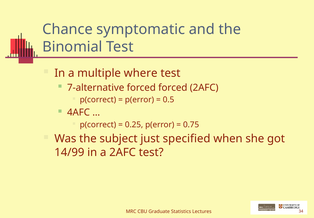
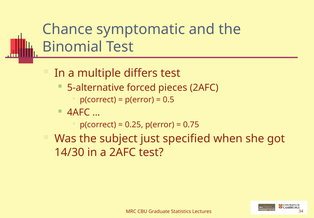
where: where -> differs (141, 73)
7-alternative: 7-alternative -> 5-alternative (96, 87)
forced forced: forced -> pieces (173, 87)
14/99: 14/99 -> 14/30 (69, 152)
